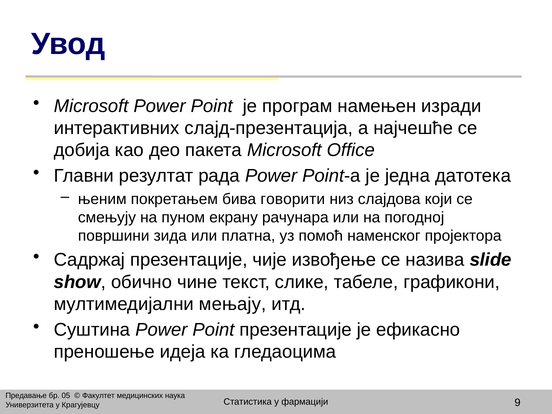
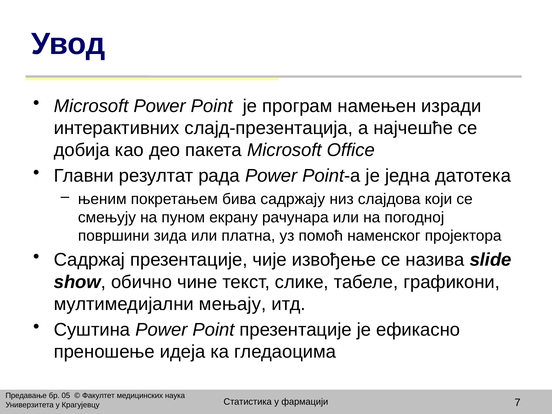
говорити: говорити -> садржају (293, 199)
9: 9 -> 7 (518, 403)
